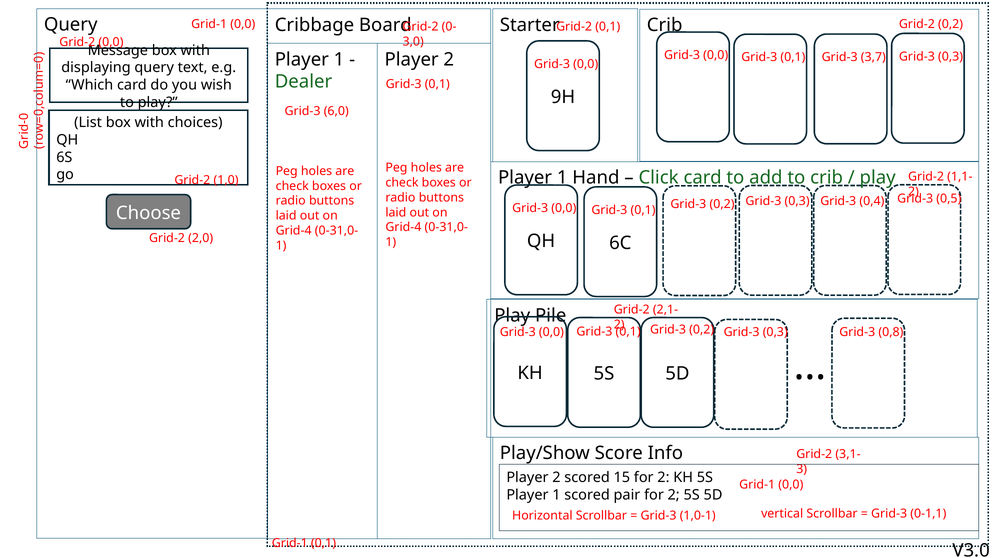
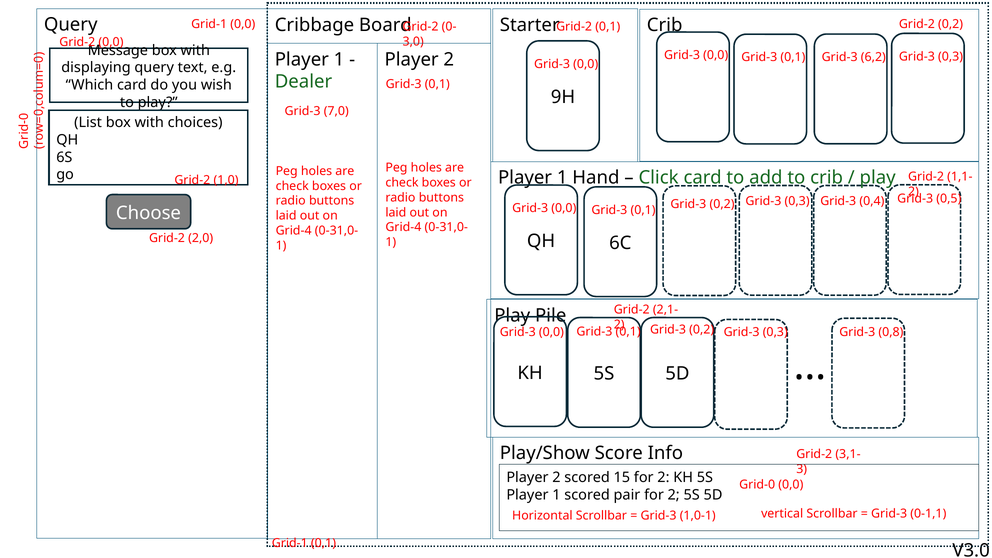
3,7: 3,7 -> 6,2 (873, 57)
6,0: 6,0 -> 7,0 (336, 111)
Grid-1: Grid-1 -> Grid-0 (757, 485)
